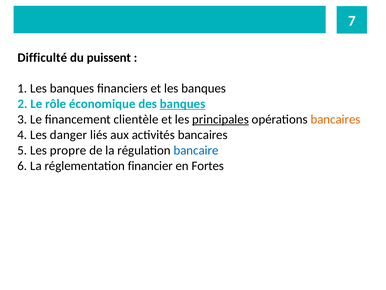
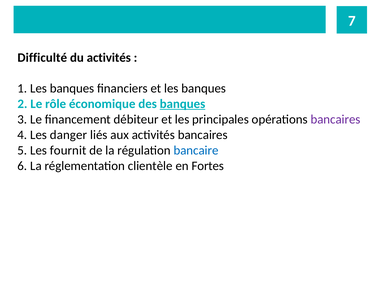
du puissent: puissent -> activités (109, 57)
clientèle: clientèle -> débiteur (136, 119)
principales underline: present -> none (221, 119)
bancaires colour: orange -> purple (336, 119)
propre: propre -> fournit (68, 150)
financier: financier -> clientèle (150, 166)
